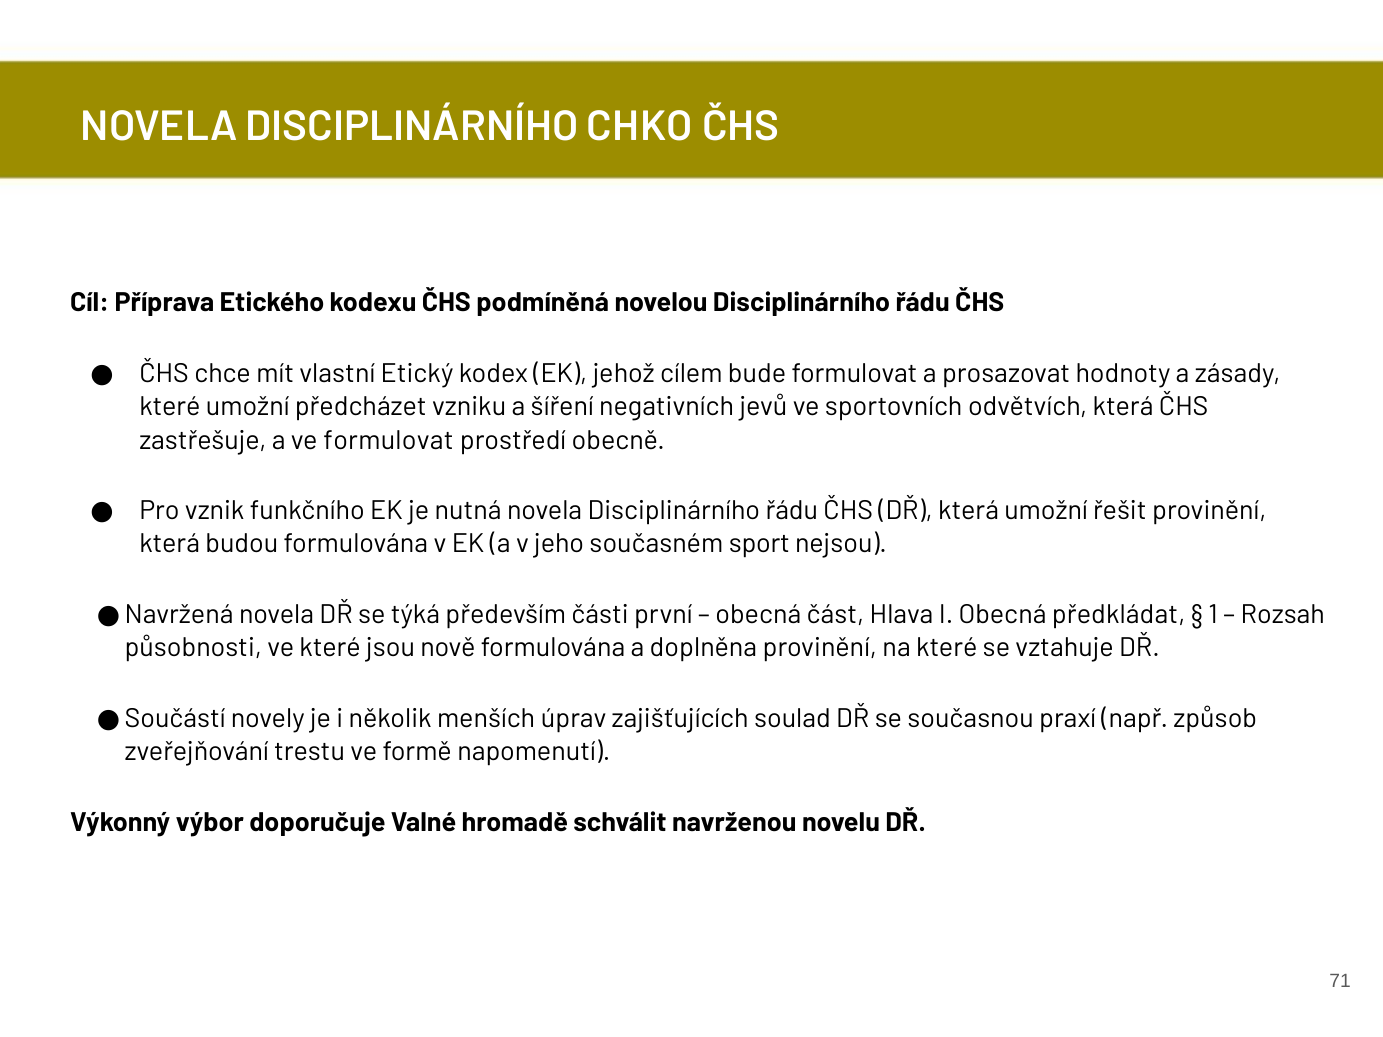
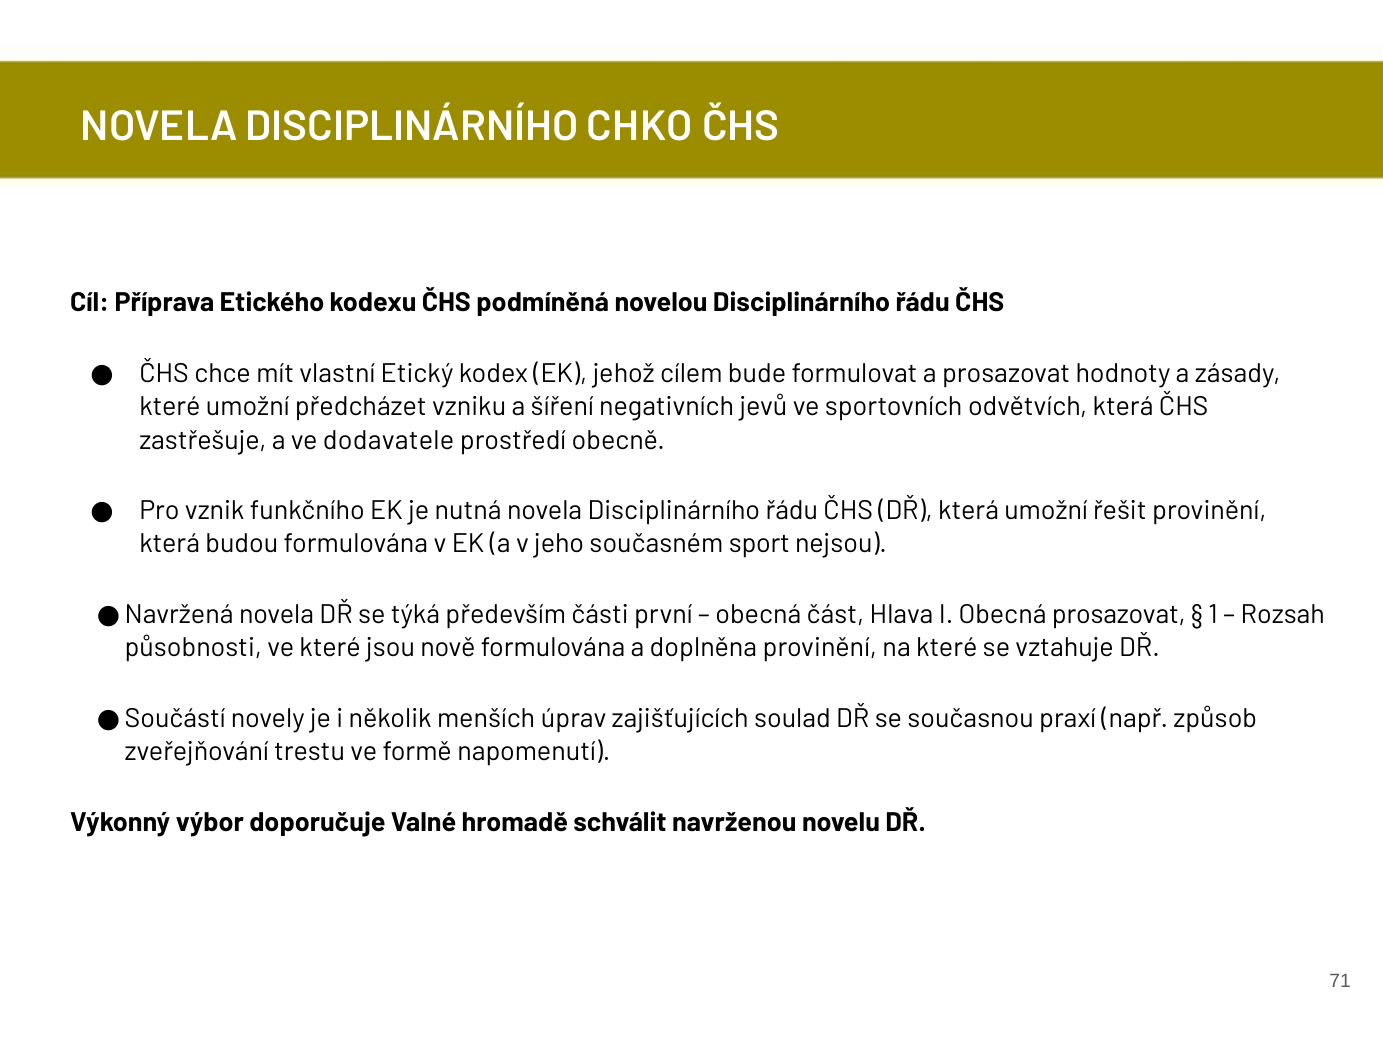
ve formulovat: formulovat -> dodavatele (389, 440)
Obecná předkládat: předkládat -> prosazovat (1119, 615)
